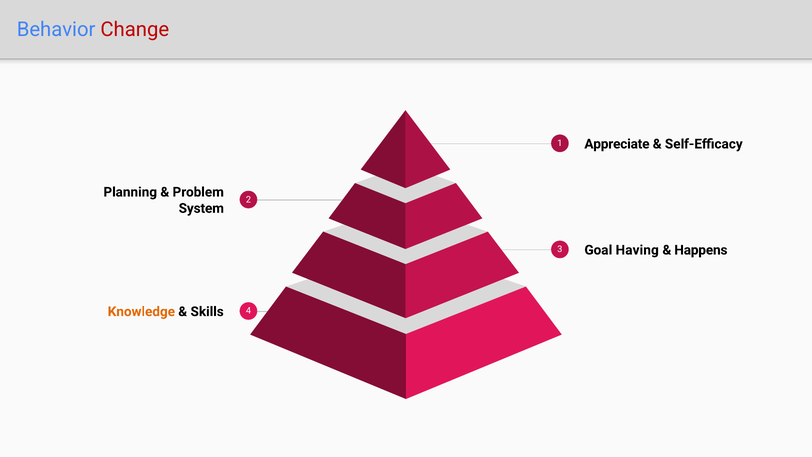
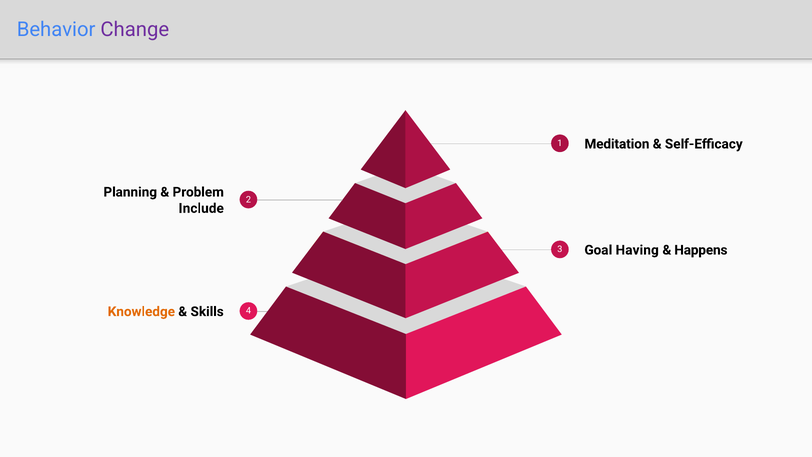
Change colour: red -> purple (135, 30)
Appreciate: Appreciate -> Meditation (617, 144)
System: System -> Include (201, 208)
